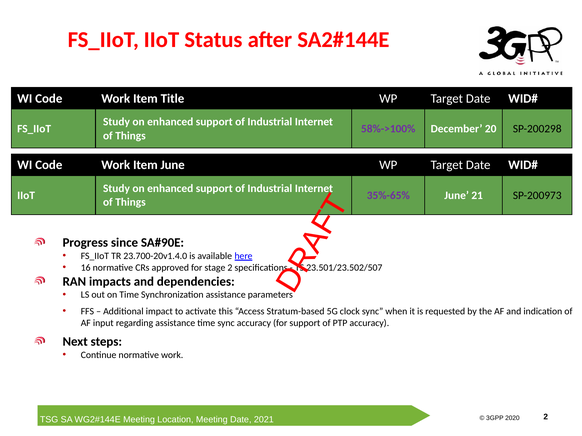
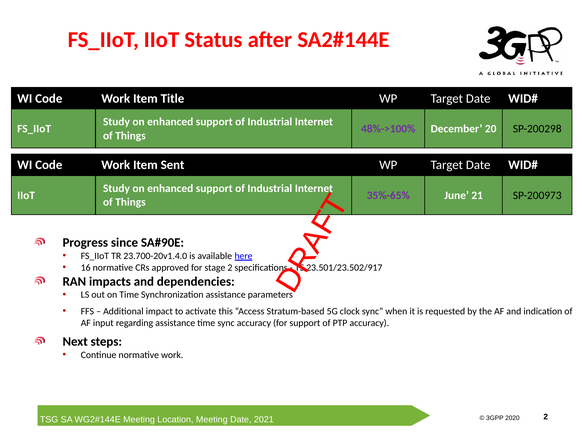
58%->100%: 58%->100% -> 48%->100% (388, 129)
Item June: June -> Sent (173, 165)
23.501/23.502/507: 23.501/23.502/507 -> 23.501/23.502/917 (344, 268)
